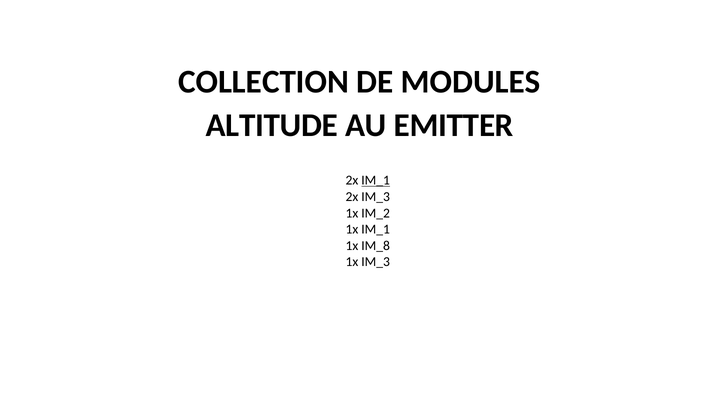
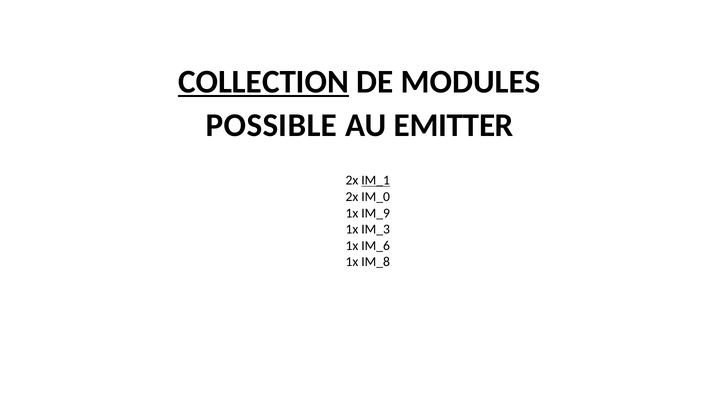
COLLECTION underline: none -> present (264, 82)
ALTITUDE: ALTITUDE -> POSSIBLE (271, 125)
2x IM_3: IM_3 -> IM_0 (376, 197)
IM_2: IM_2 -> IM_9 (376, 213)
1x IM_1: IM_1 -> IM_3 (376, 229)
IM_8: IM_8 -> IM_6 (376, 246)
1x IM_3: IM_3 -> IM_8 (376, 262)
